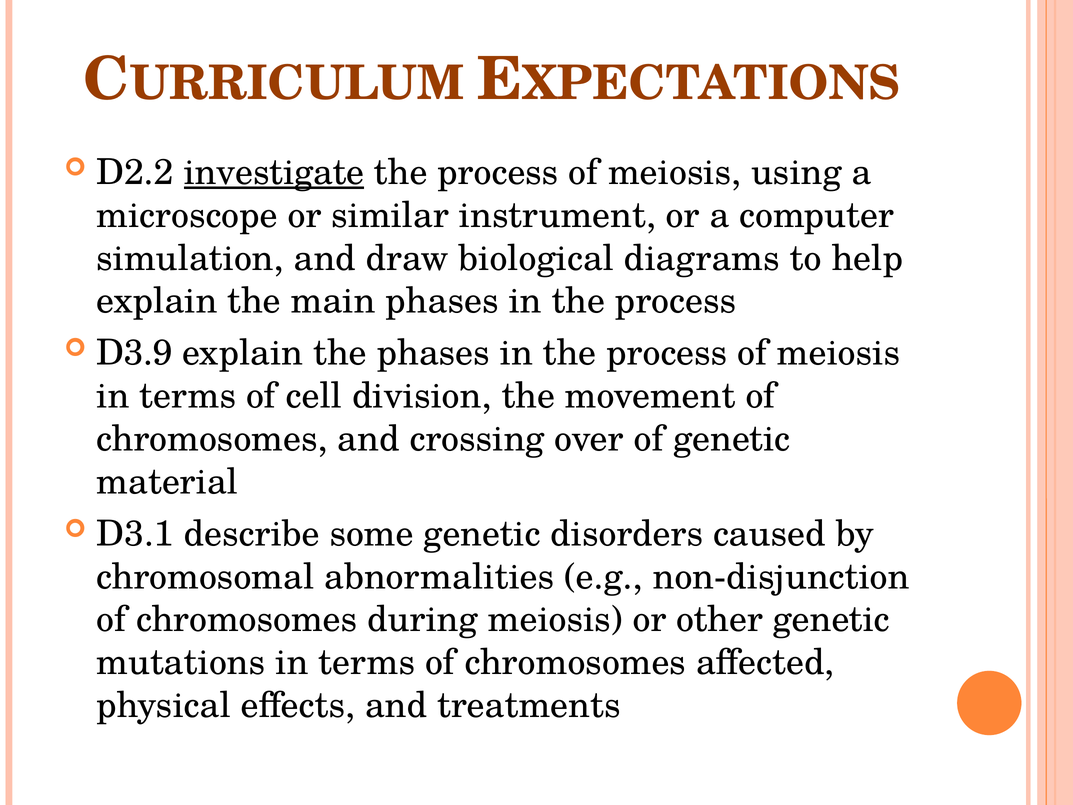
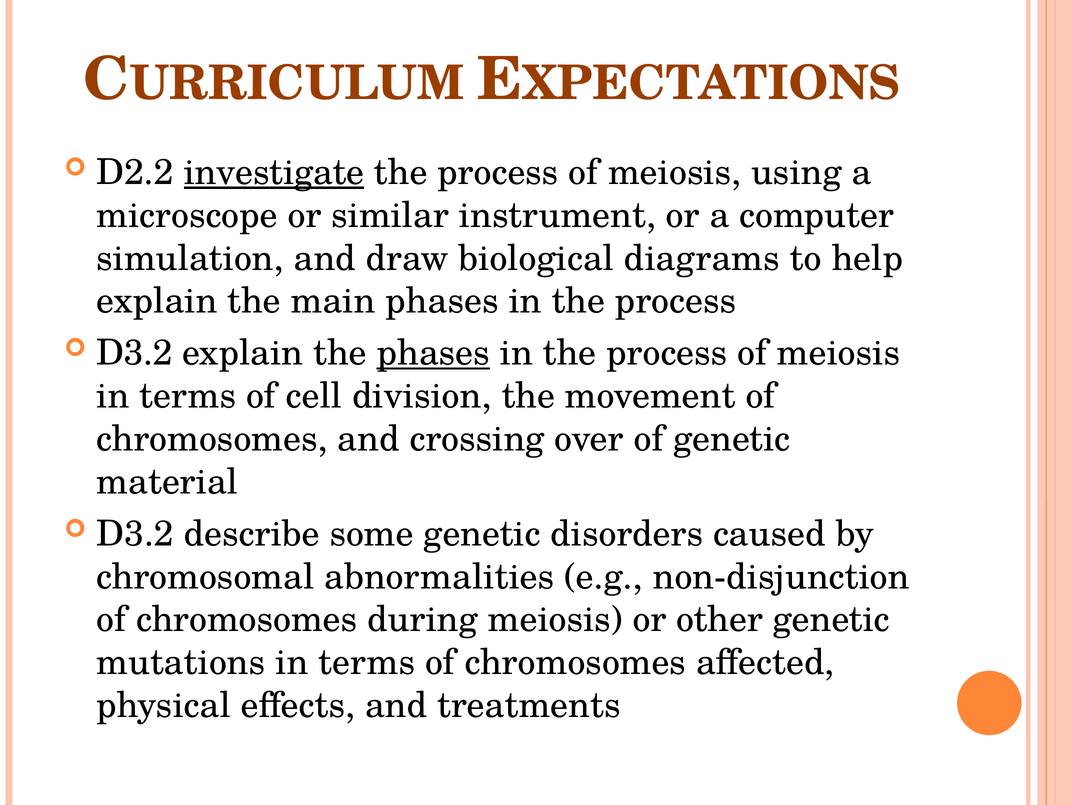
D3.9: D3.9 -> D3.2 (135, 353)
phases underline: none -> present (433, 353)
D3.1: D3.1 -> D3.2 (135, 534)
